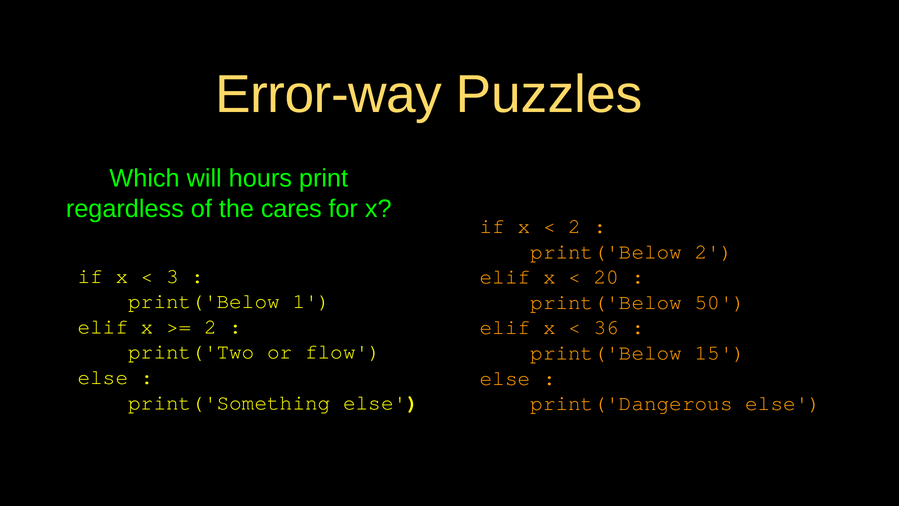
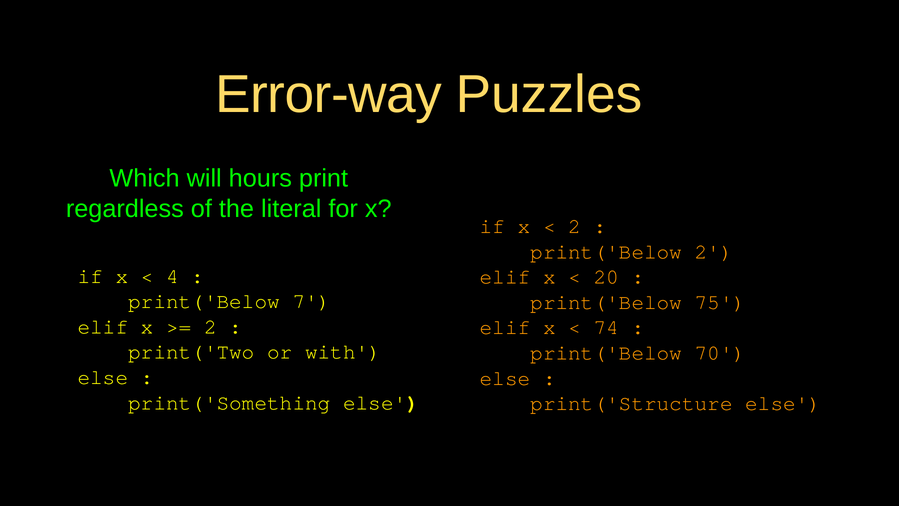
cares: cares -> literal (291, 209)
3: 3 -> 4 (172, 276)
1: 1 -> 7 (312, 301)
50: 50 -> 75 (720, 302)
36: 36 -> 74 (606, 327)
flow: flow -> with (343, 352)
15: 15 -> 70 (720, 353)
print('Dangerous: print('Dangerous -> print('Structure (632, 403)
